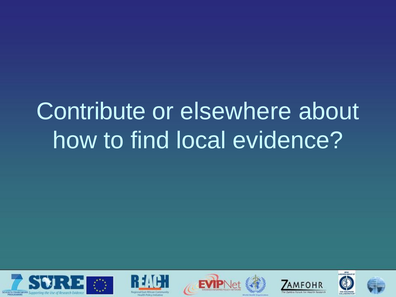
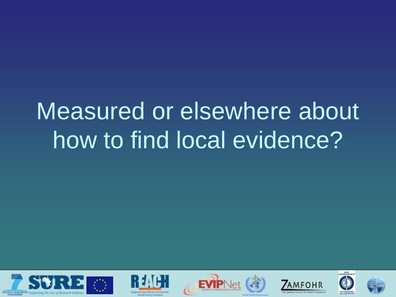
Contribute: Contribute -> Measured (91, 111)
